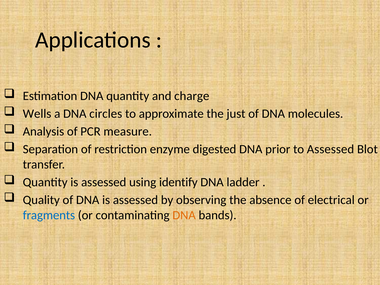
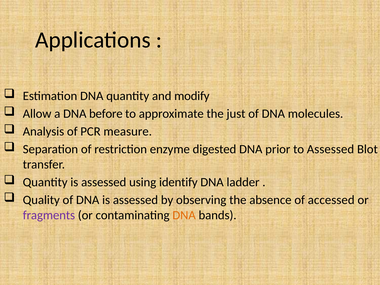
charge: charge -> modify (192, 96)
Wells: Wells -> Allow (37, 114)
circles: circles -> before (106, 114)
electrical: electrical -> accessed (331, 200)
fragments colour: blue -> purple (49, 215)
